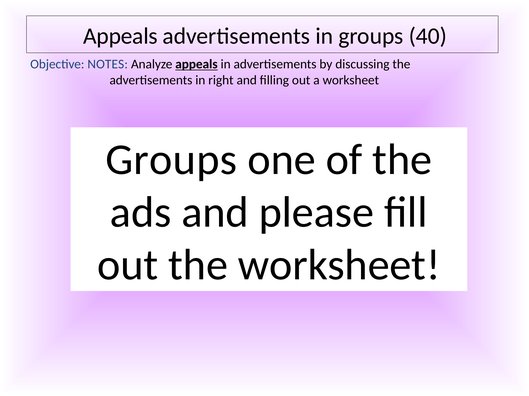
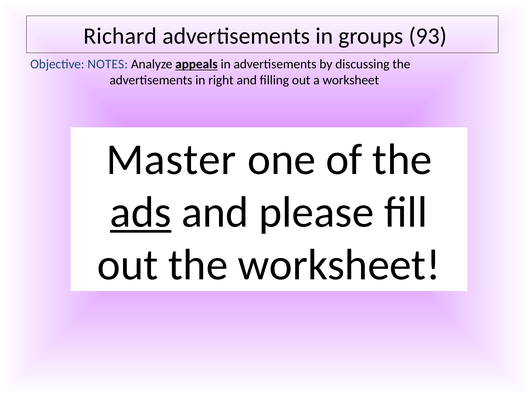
Appeals: Appeals -> Richard (120, 36)
40: 40 -> 93 (428, 36)
Groups: Groups -> Master (171, 160)
ads underline: none -> present (141, 213)
